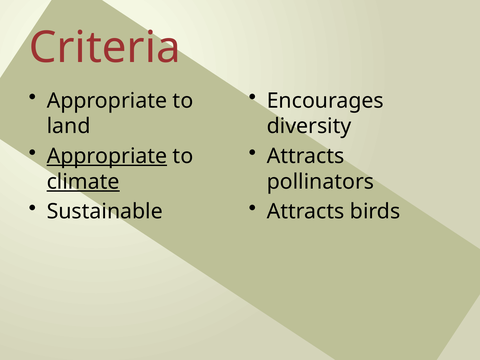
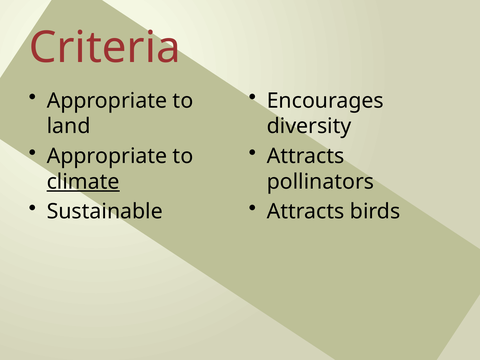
Appropriate underline: present -> none (107, 156)
